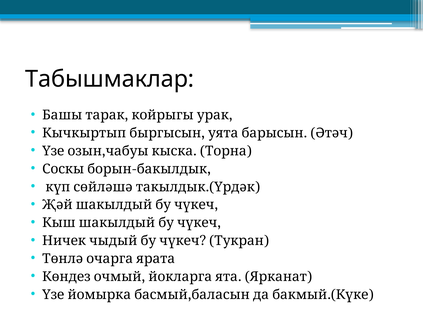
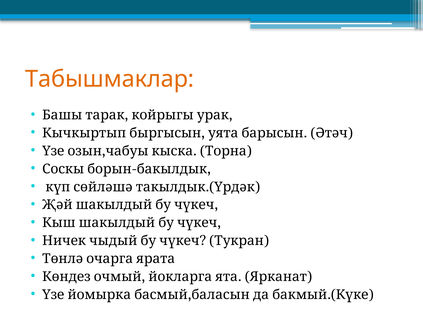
Табышмаклар colour: black -> orange (110, 79)
